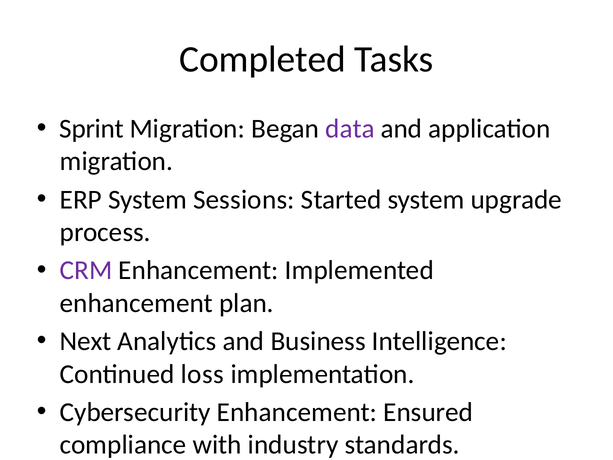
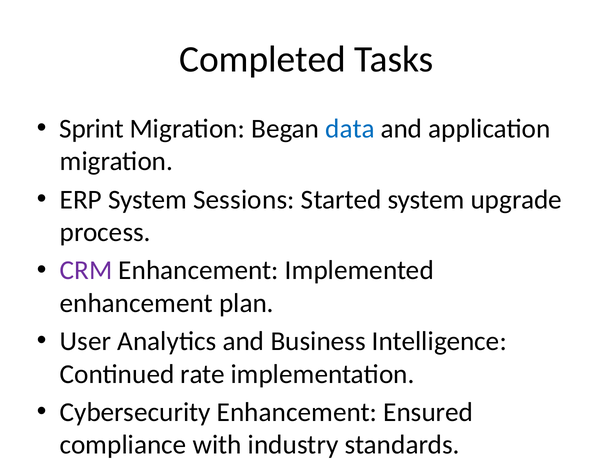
data colour: purple -> blue (350, 129)
Next: Next -> User (85, 341)
loss: loss -> rate (203, 374)
